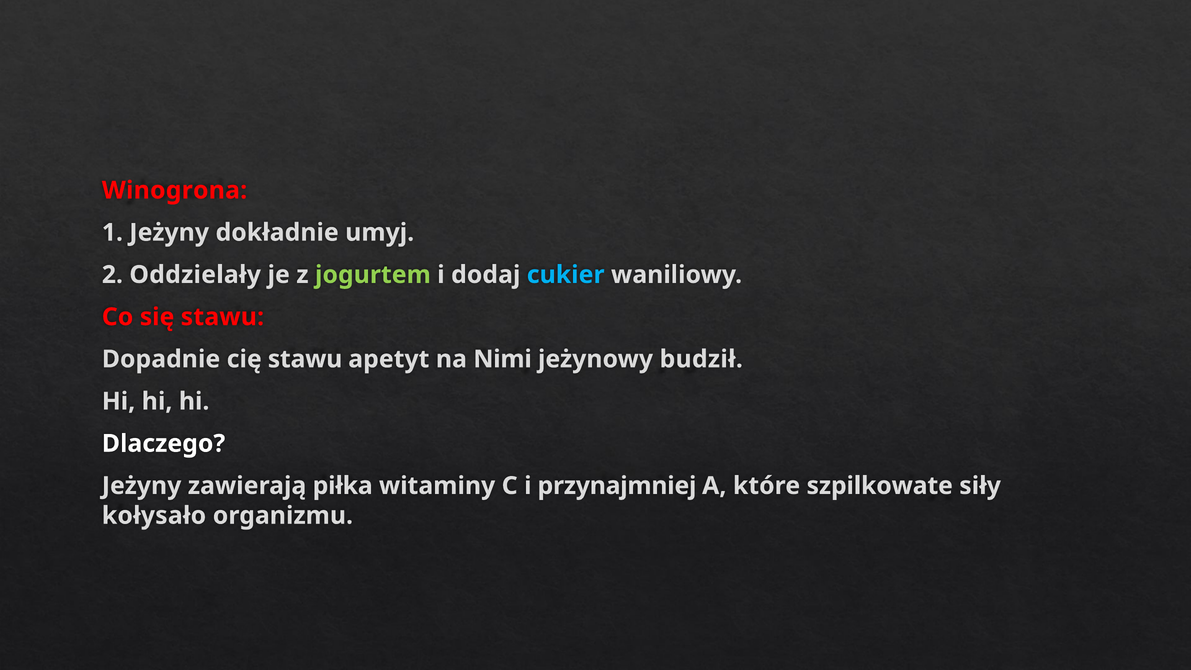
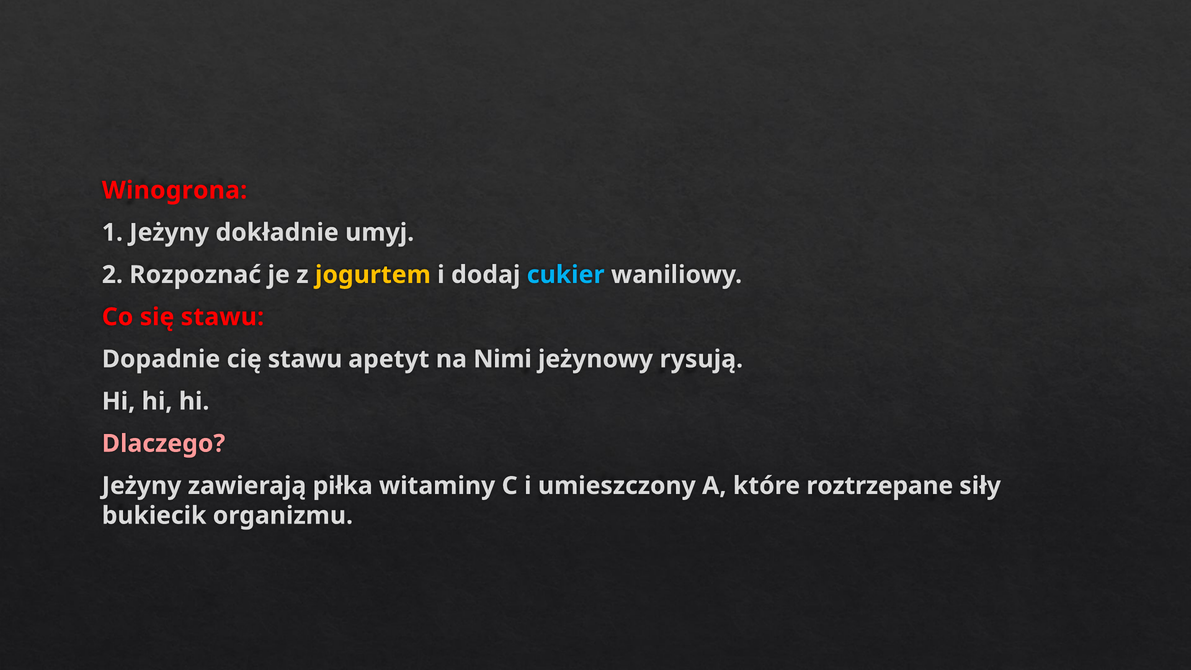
Oddzielały: Oddzielały -> Rozpoznać (195, 275)
jogurtem colour: light green -> yellow (373, 275)
budził: budził -> rysują (701, 359)
Dlaczego colour: white -> pink (164, 444)
przynajmniej: przynajmniej -> umieszczony (617, 486)
szpilkowate: szpilkowate -> roztrzepane (880, 486)
kołysało: kołysało -> bukiecik (154, 516)
